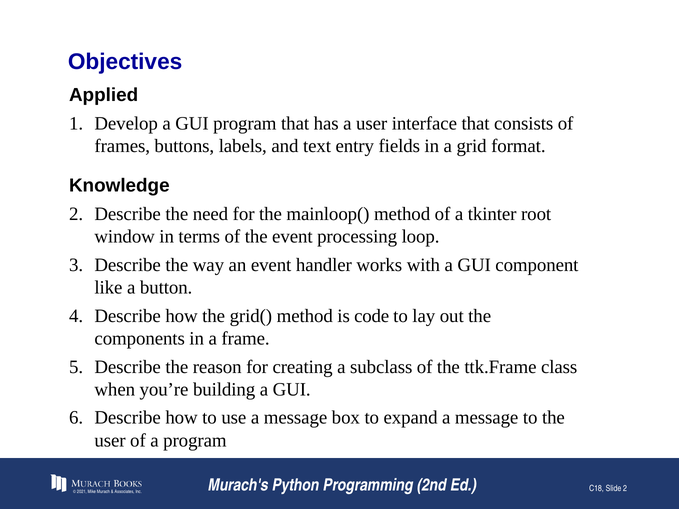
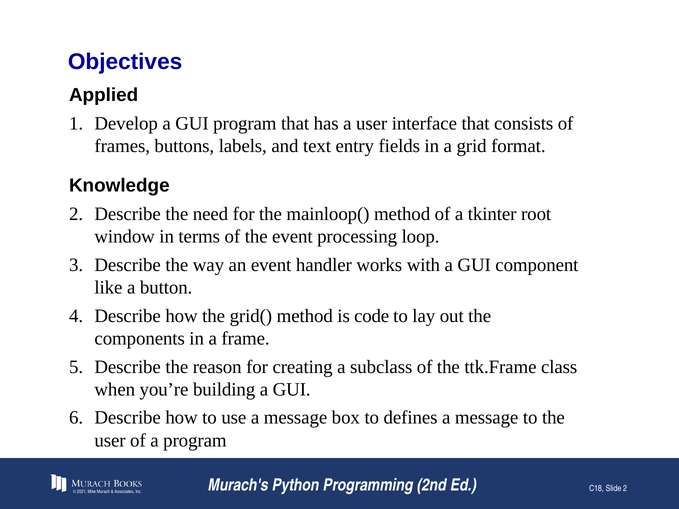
expand: expand -> defines (411, 418)
